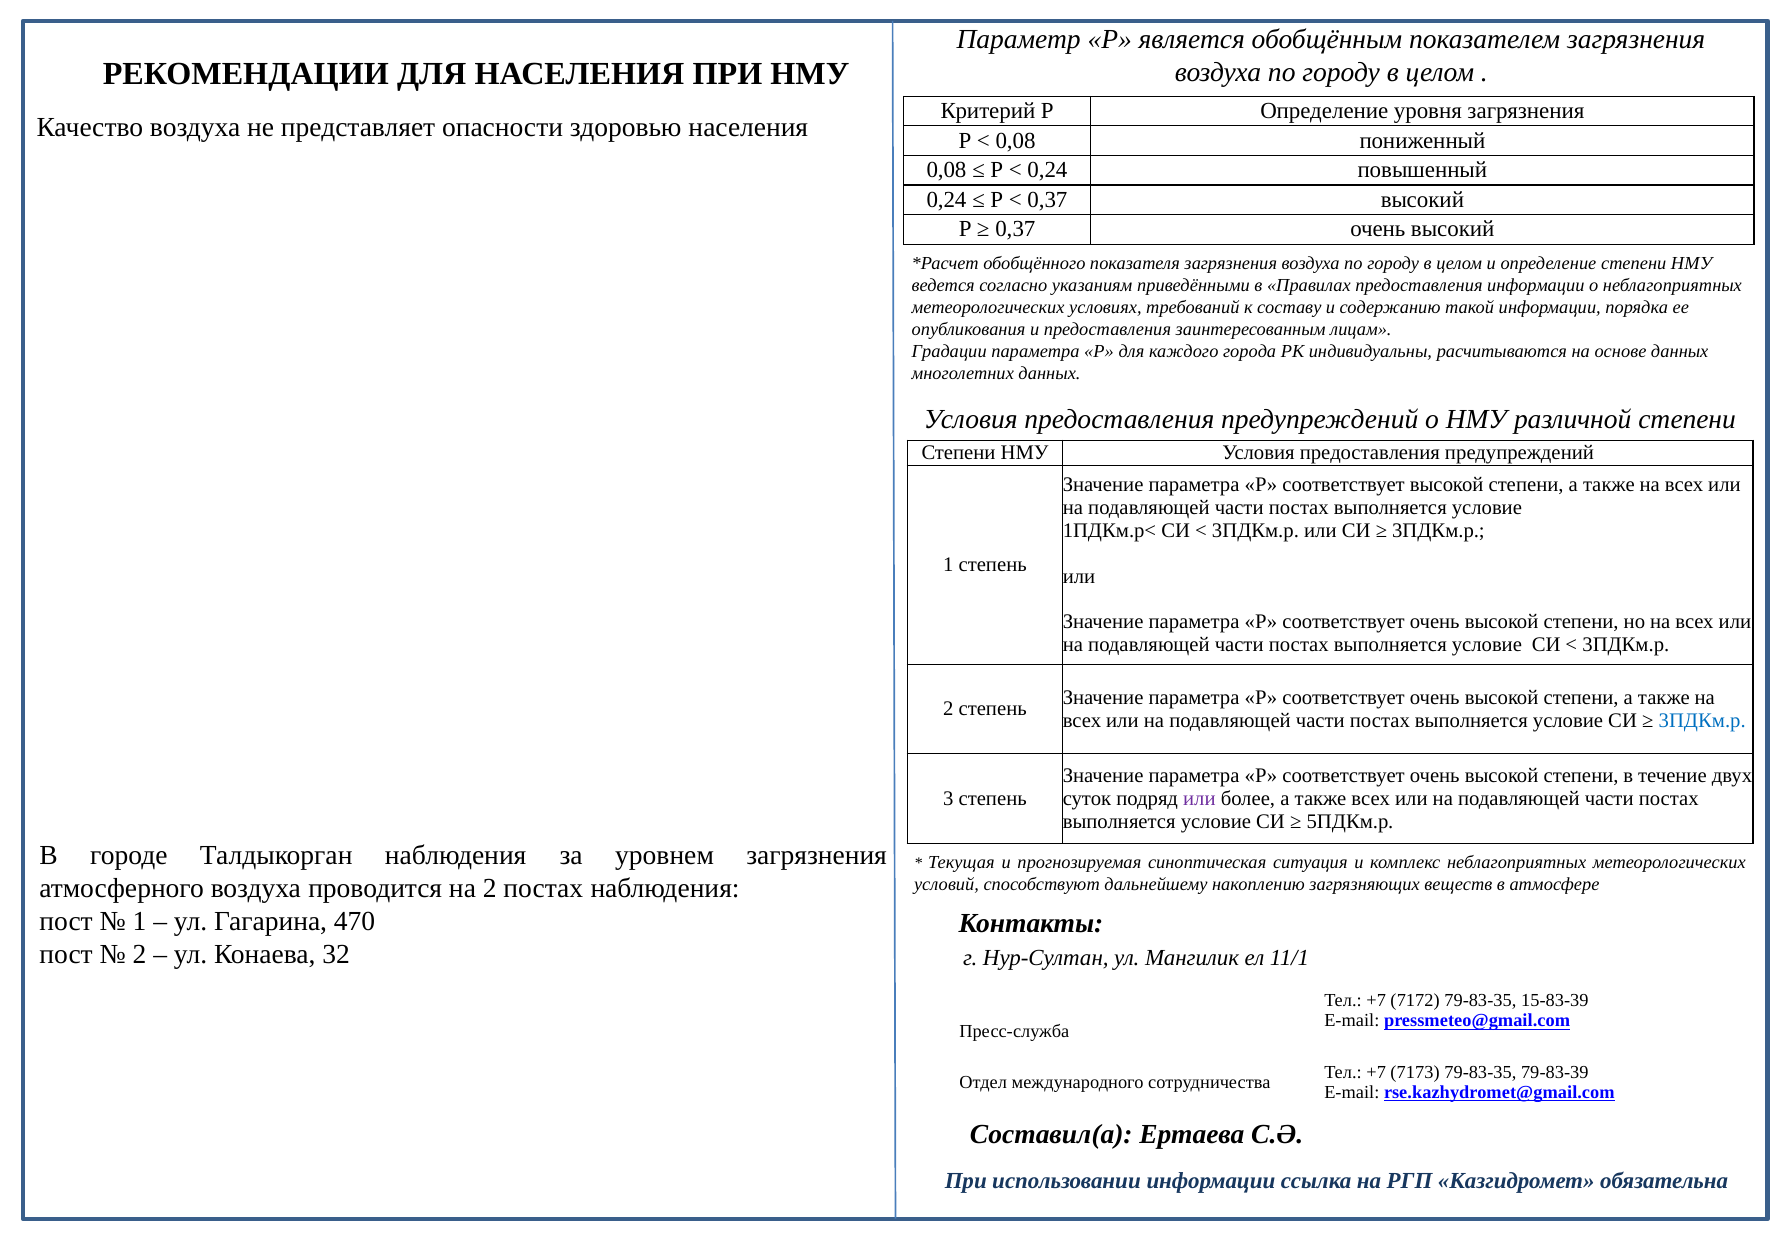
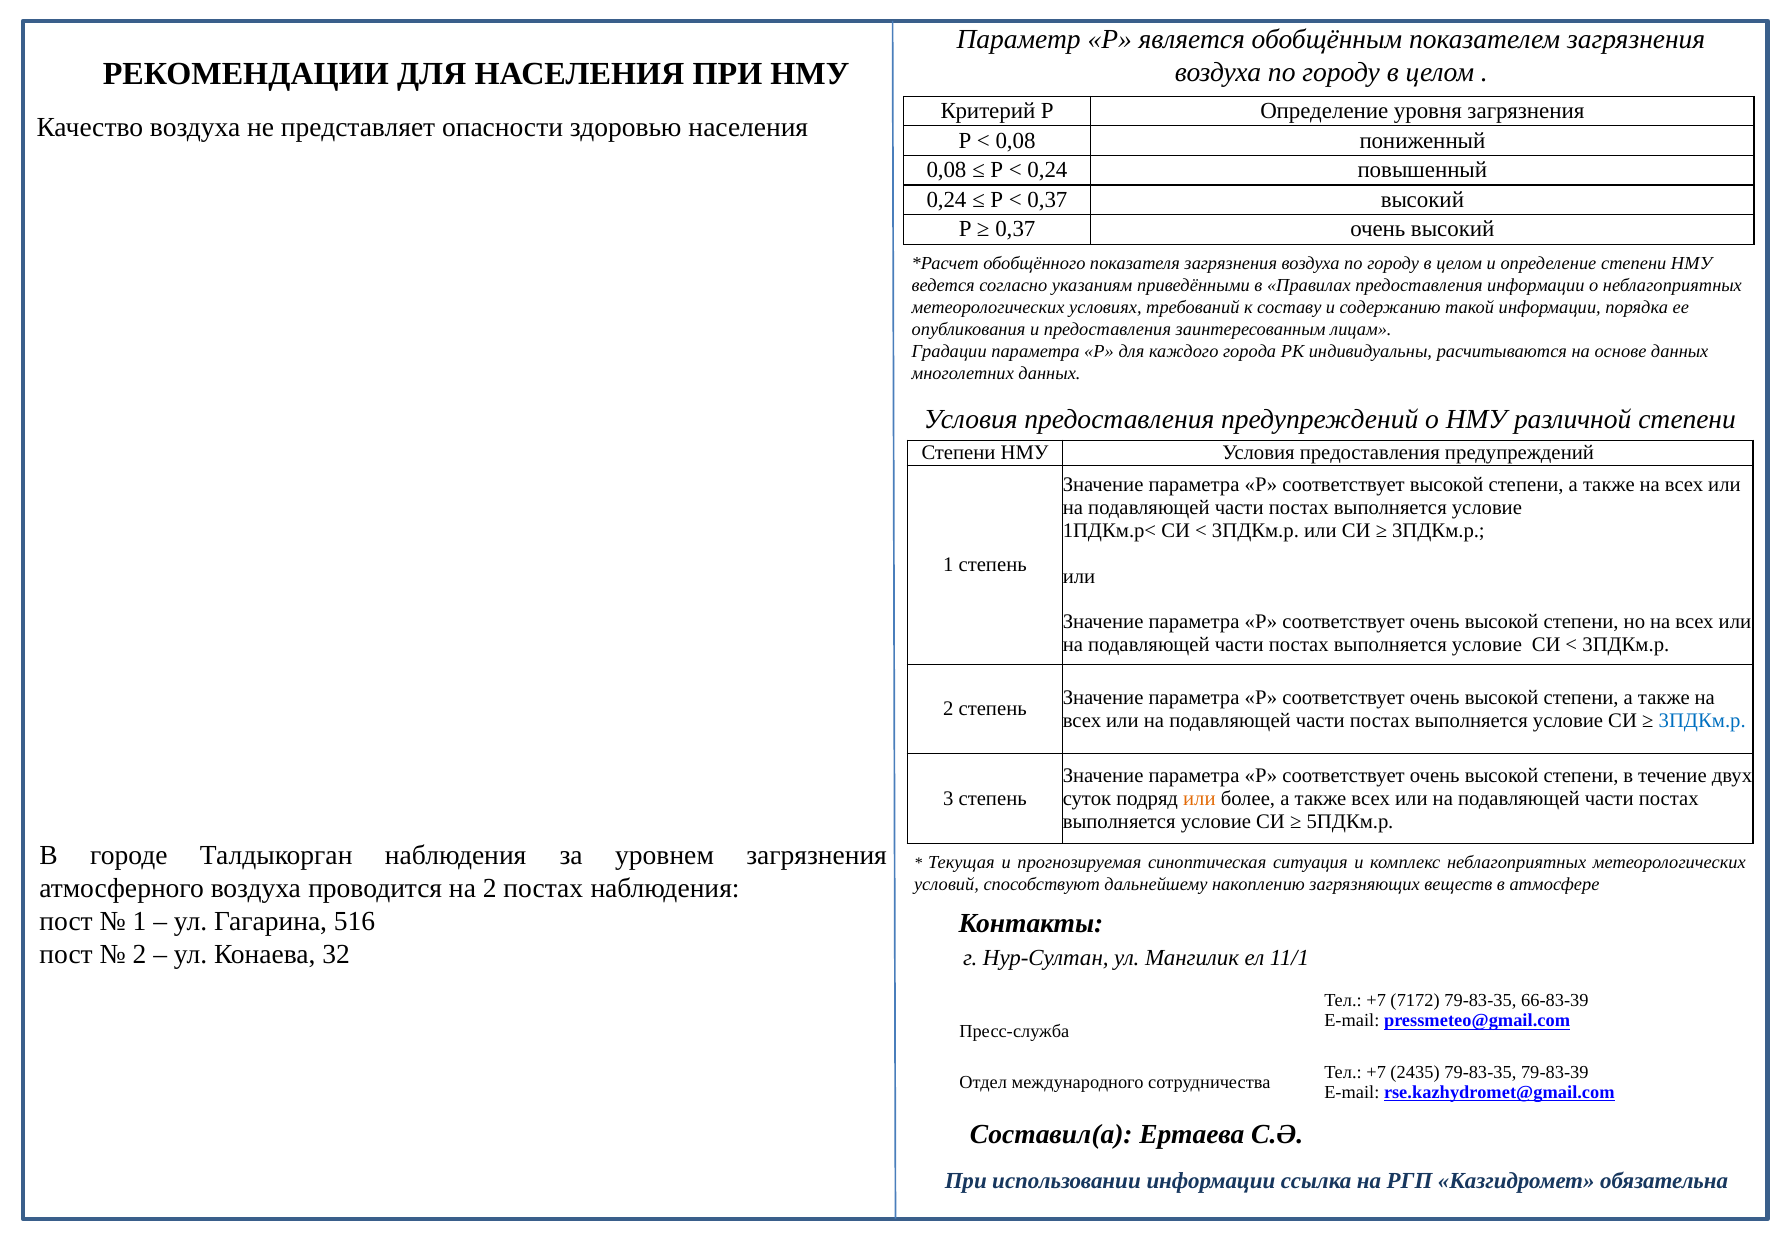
или colour: purple -> orange (1199, 799)
470: 470 -> 516 (355, 921)
15-83-39: 15-83-39 -> 66-83-39 (1555, 1000)
7173: 7173 -> 2435 (1415, 1072)
